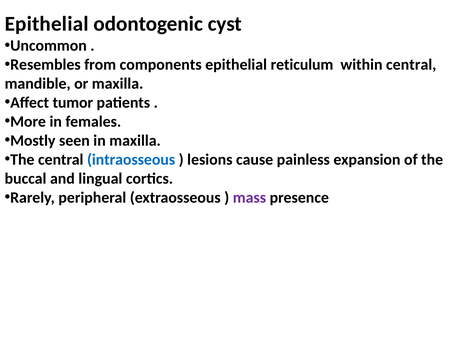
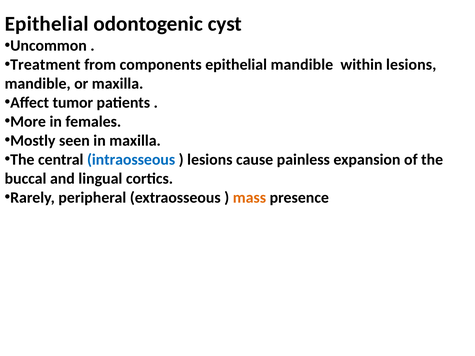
Resembles: Resembles -> Treatment (45, 65)
epithelial reticulum: reticulum -> mandible (302, 65)
within central: central -> lesions (411, 65)
mass colour: purple -> orange (249, 198)
